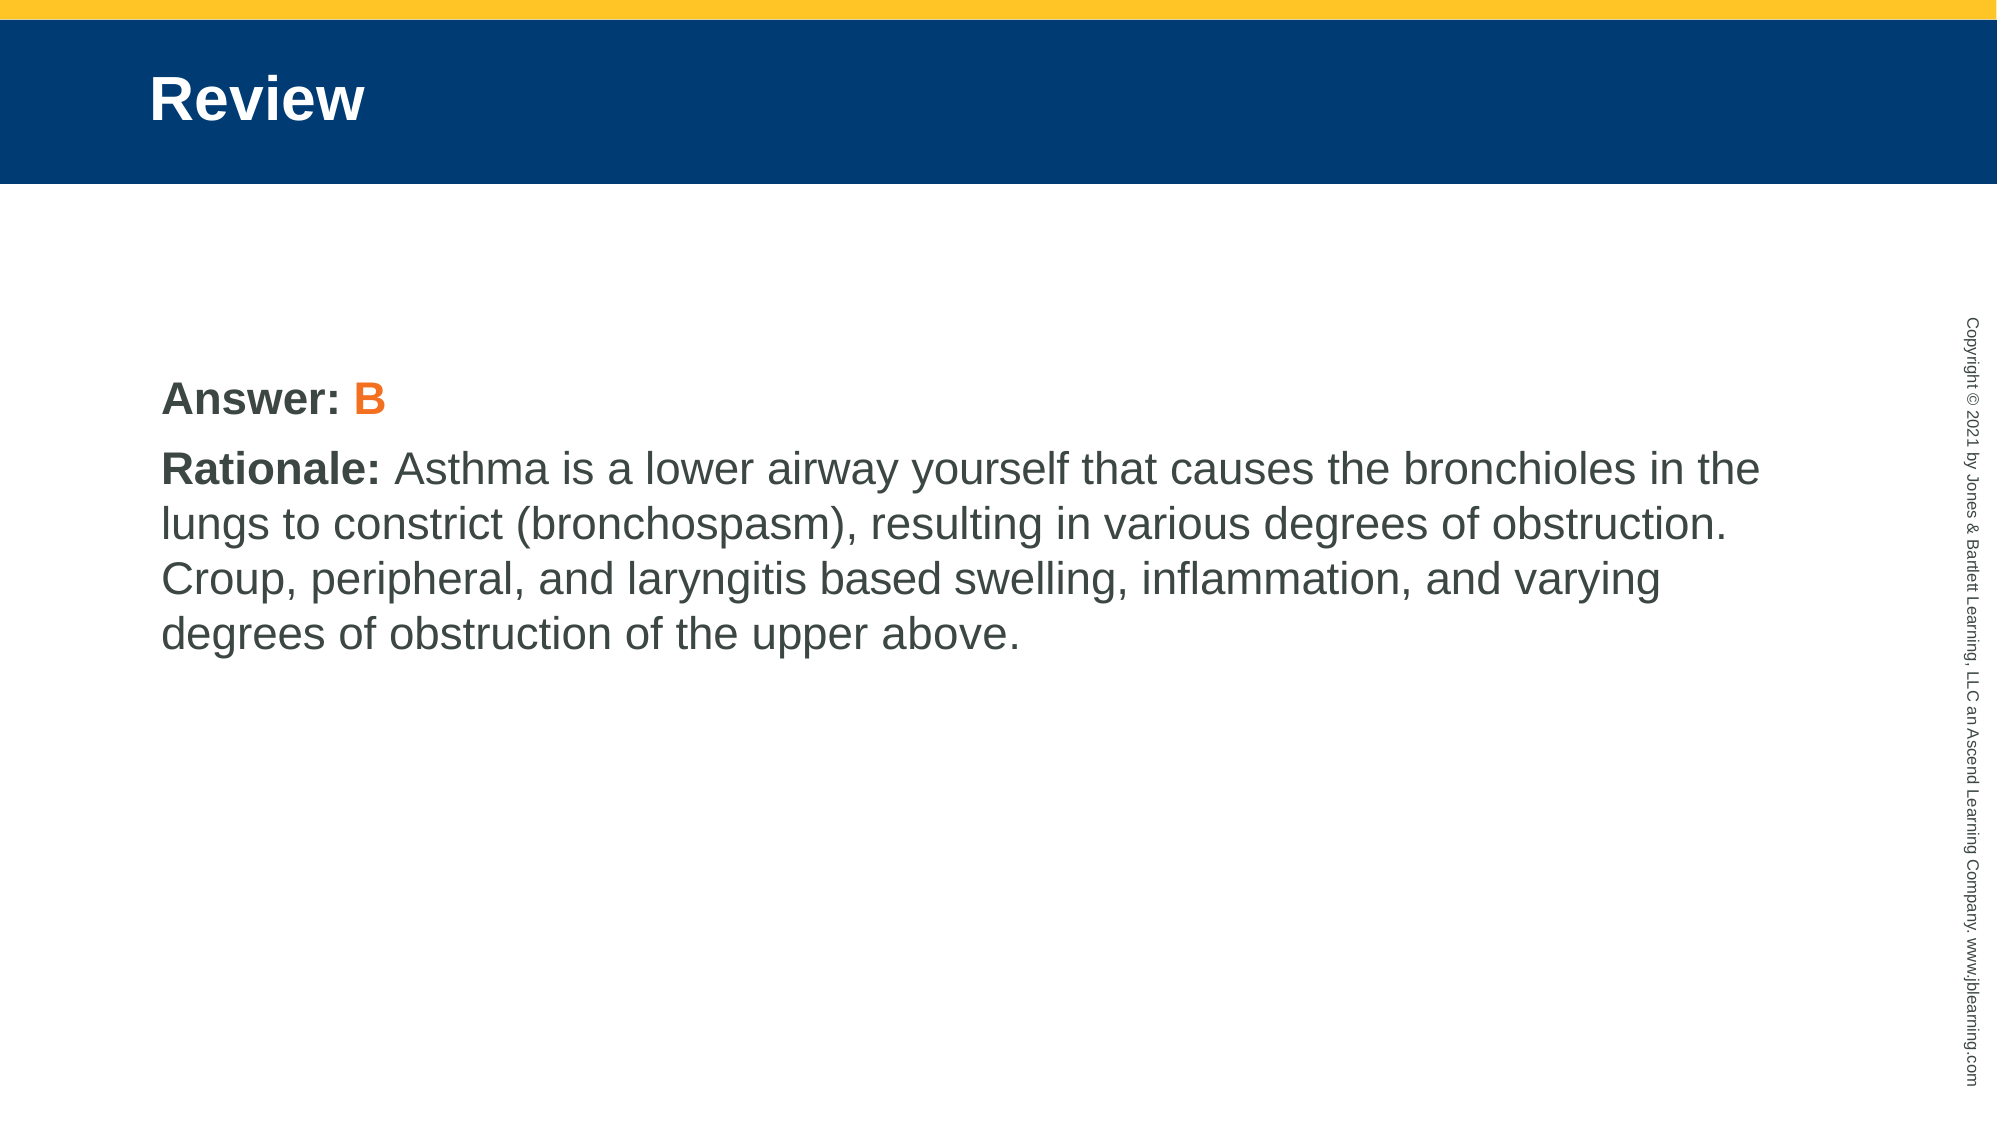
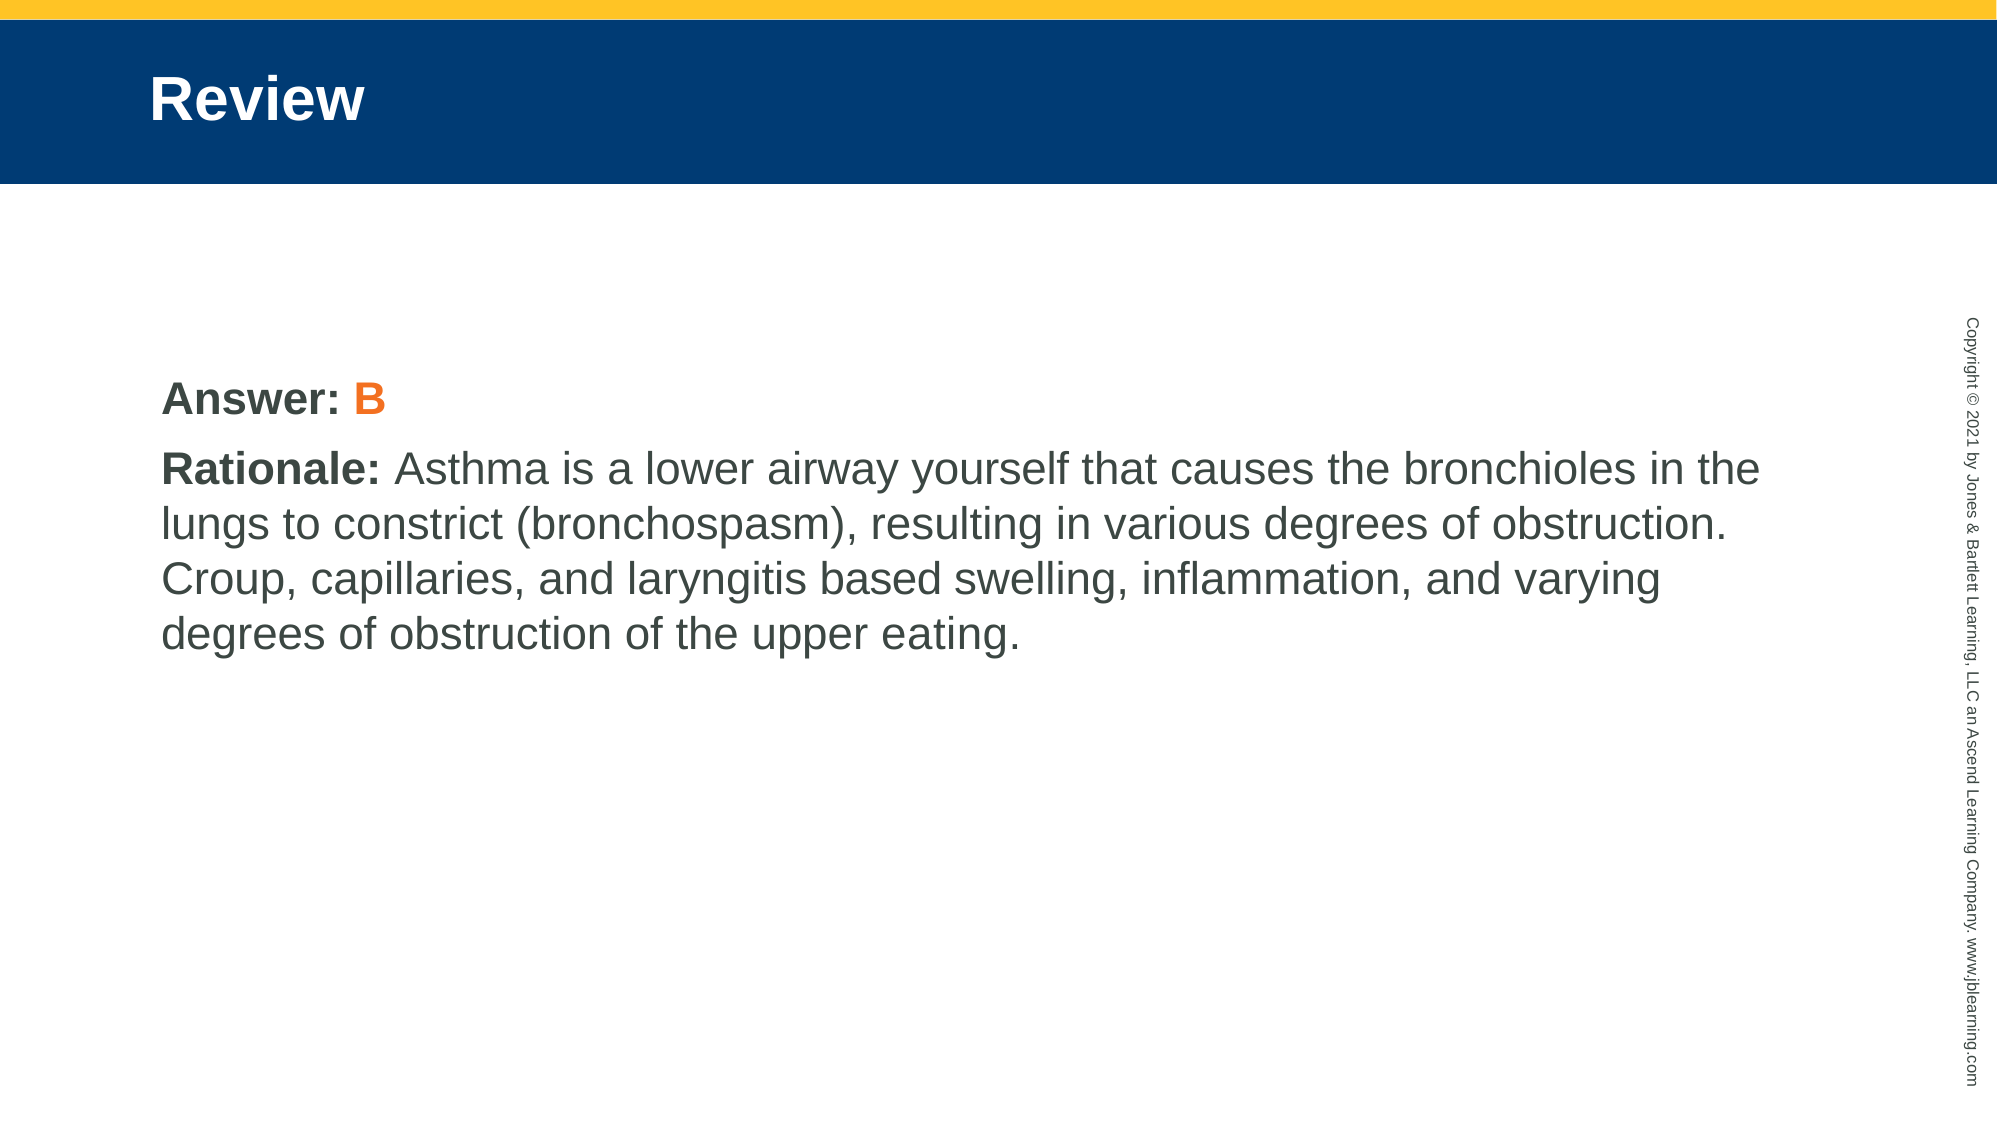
peripheral: peripheral -> capillaries (418, 580)
above: above -> eating (951, 635)
